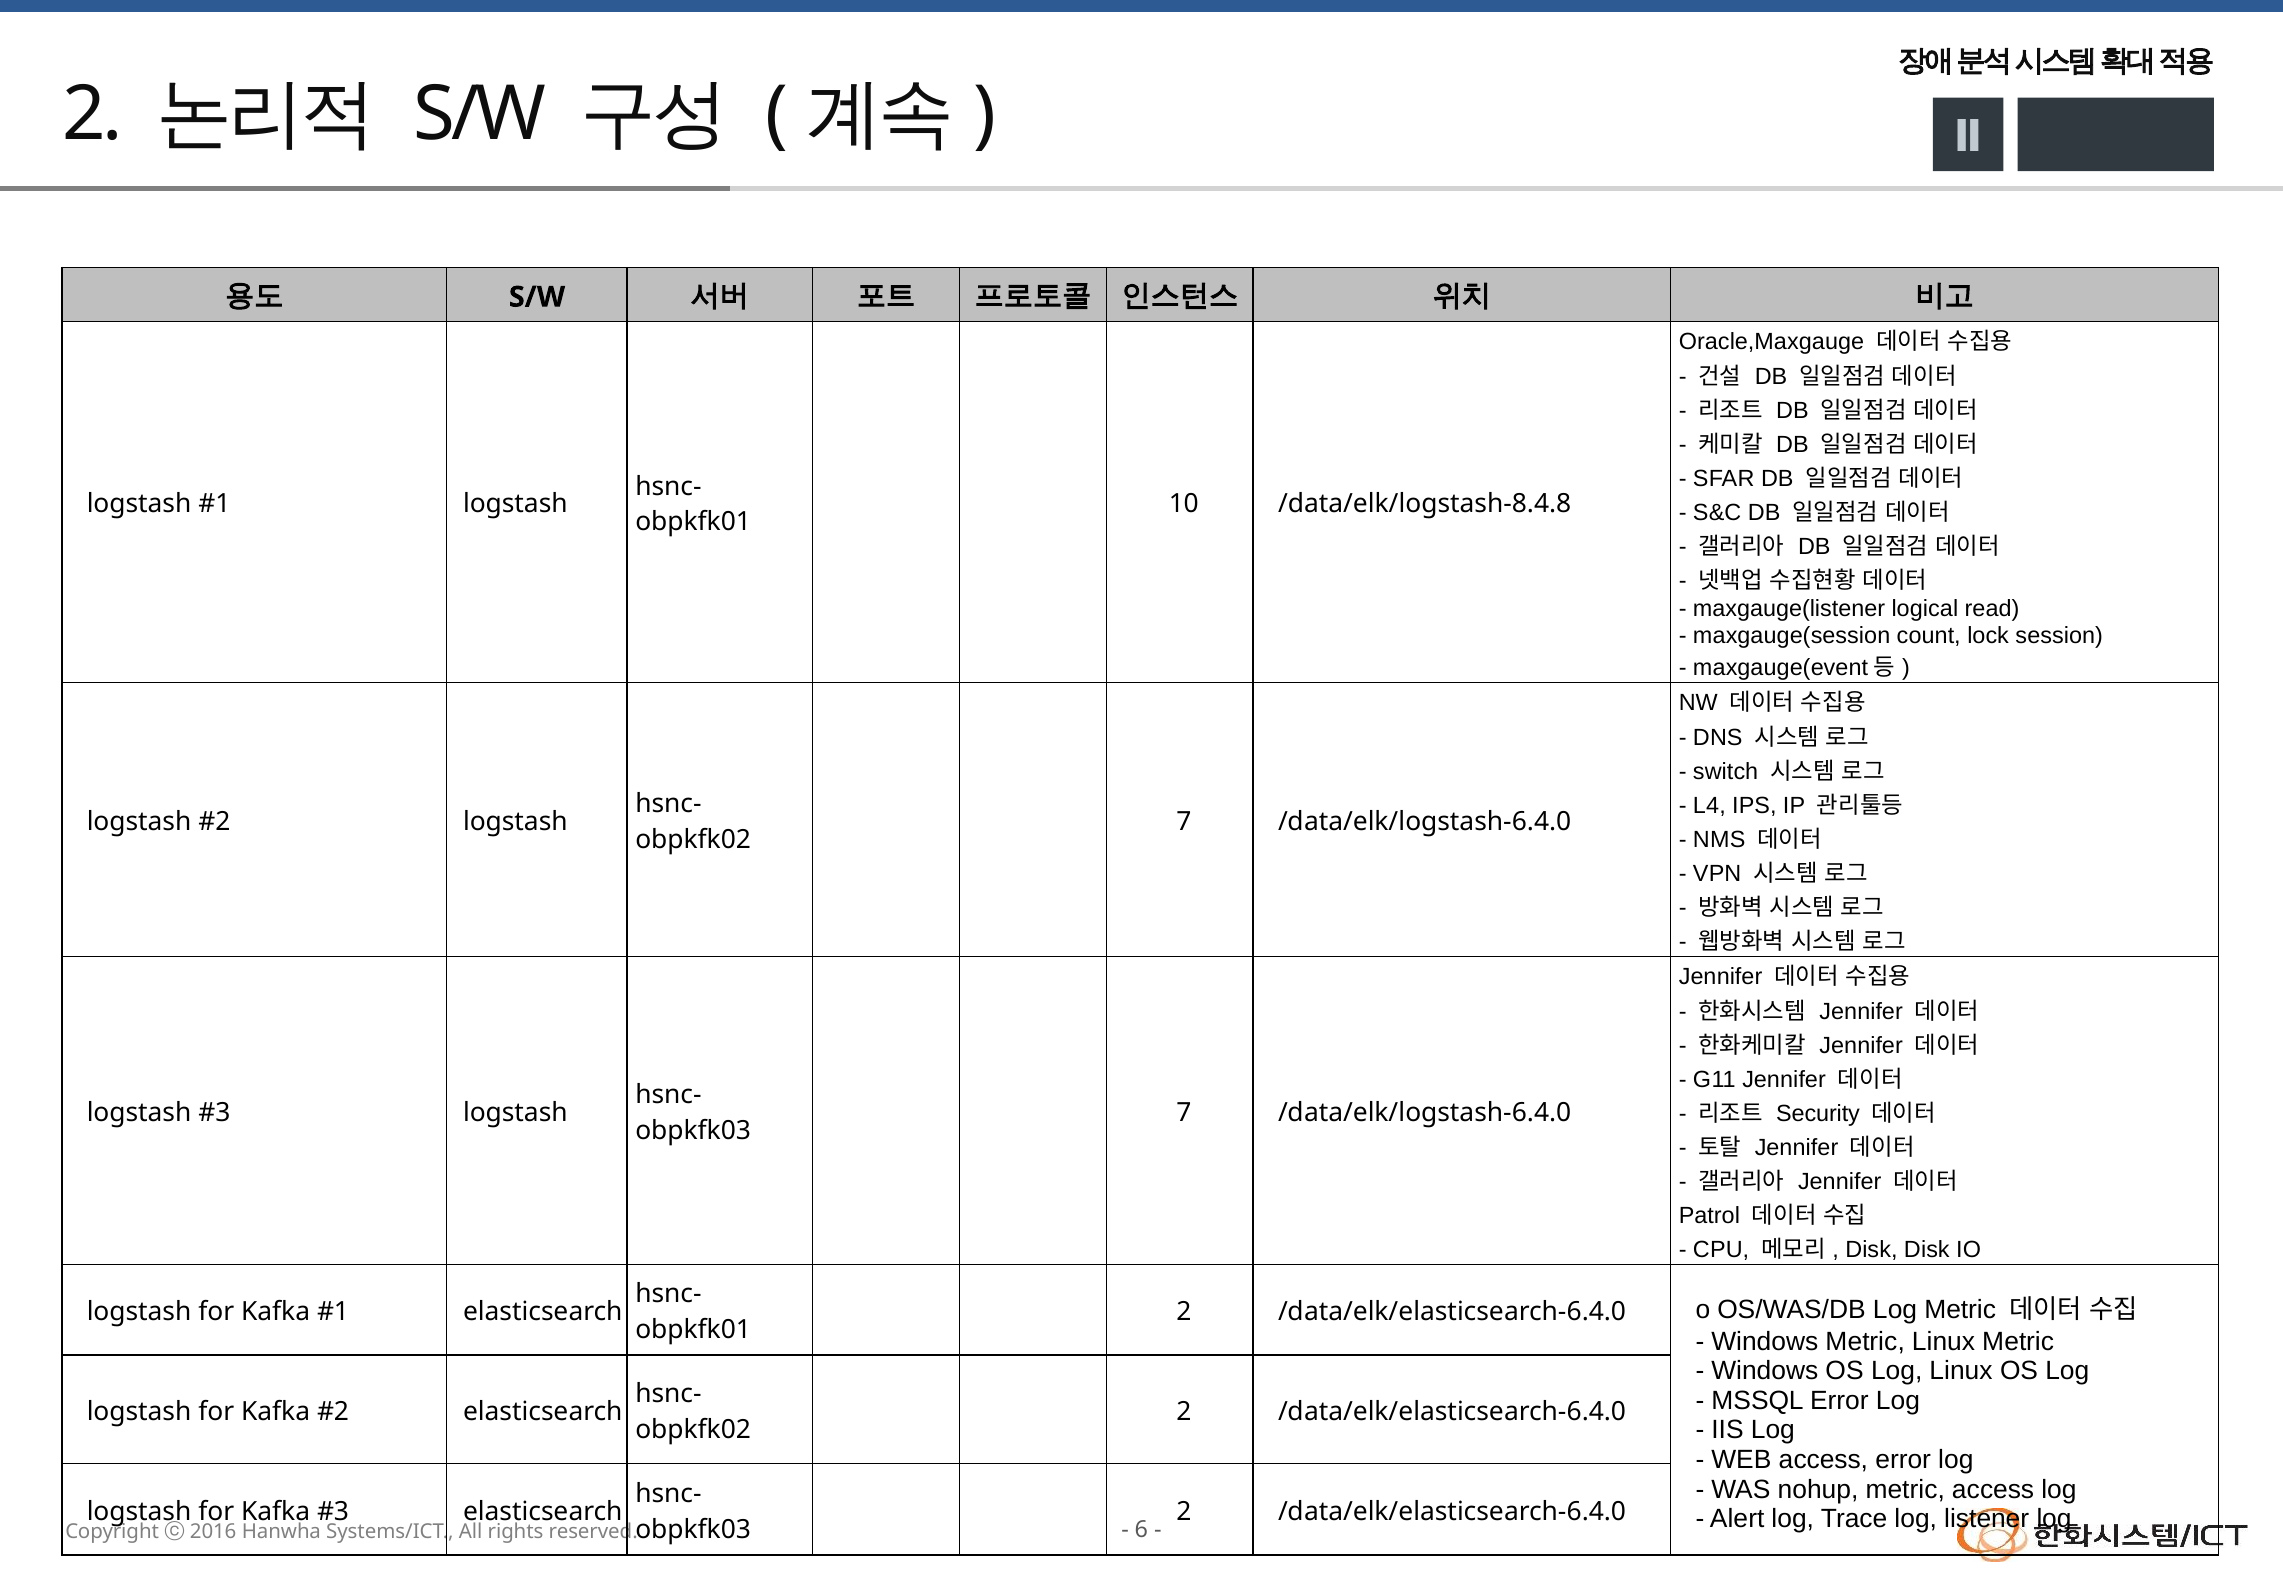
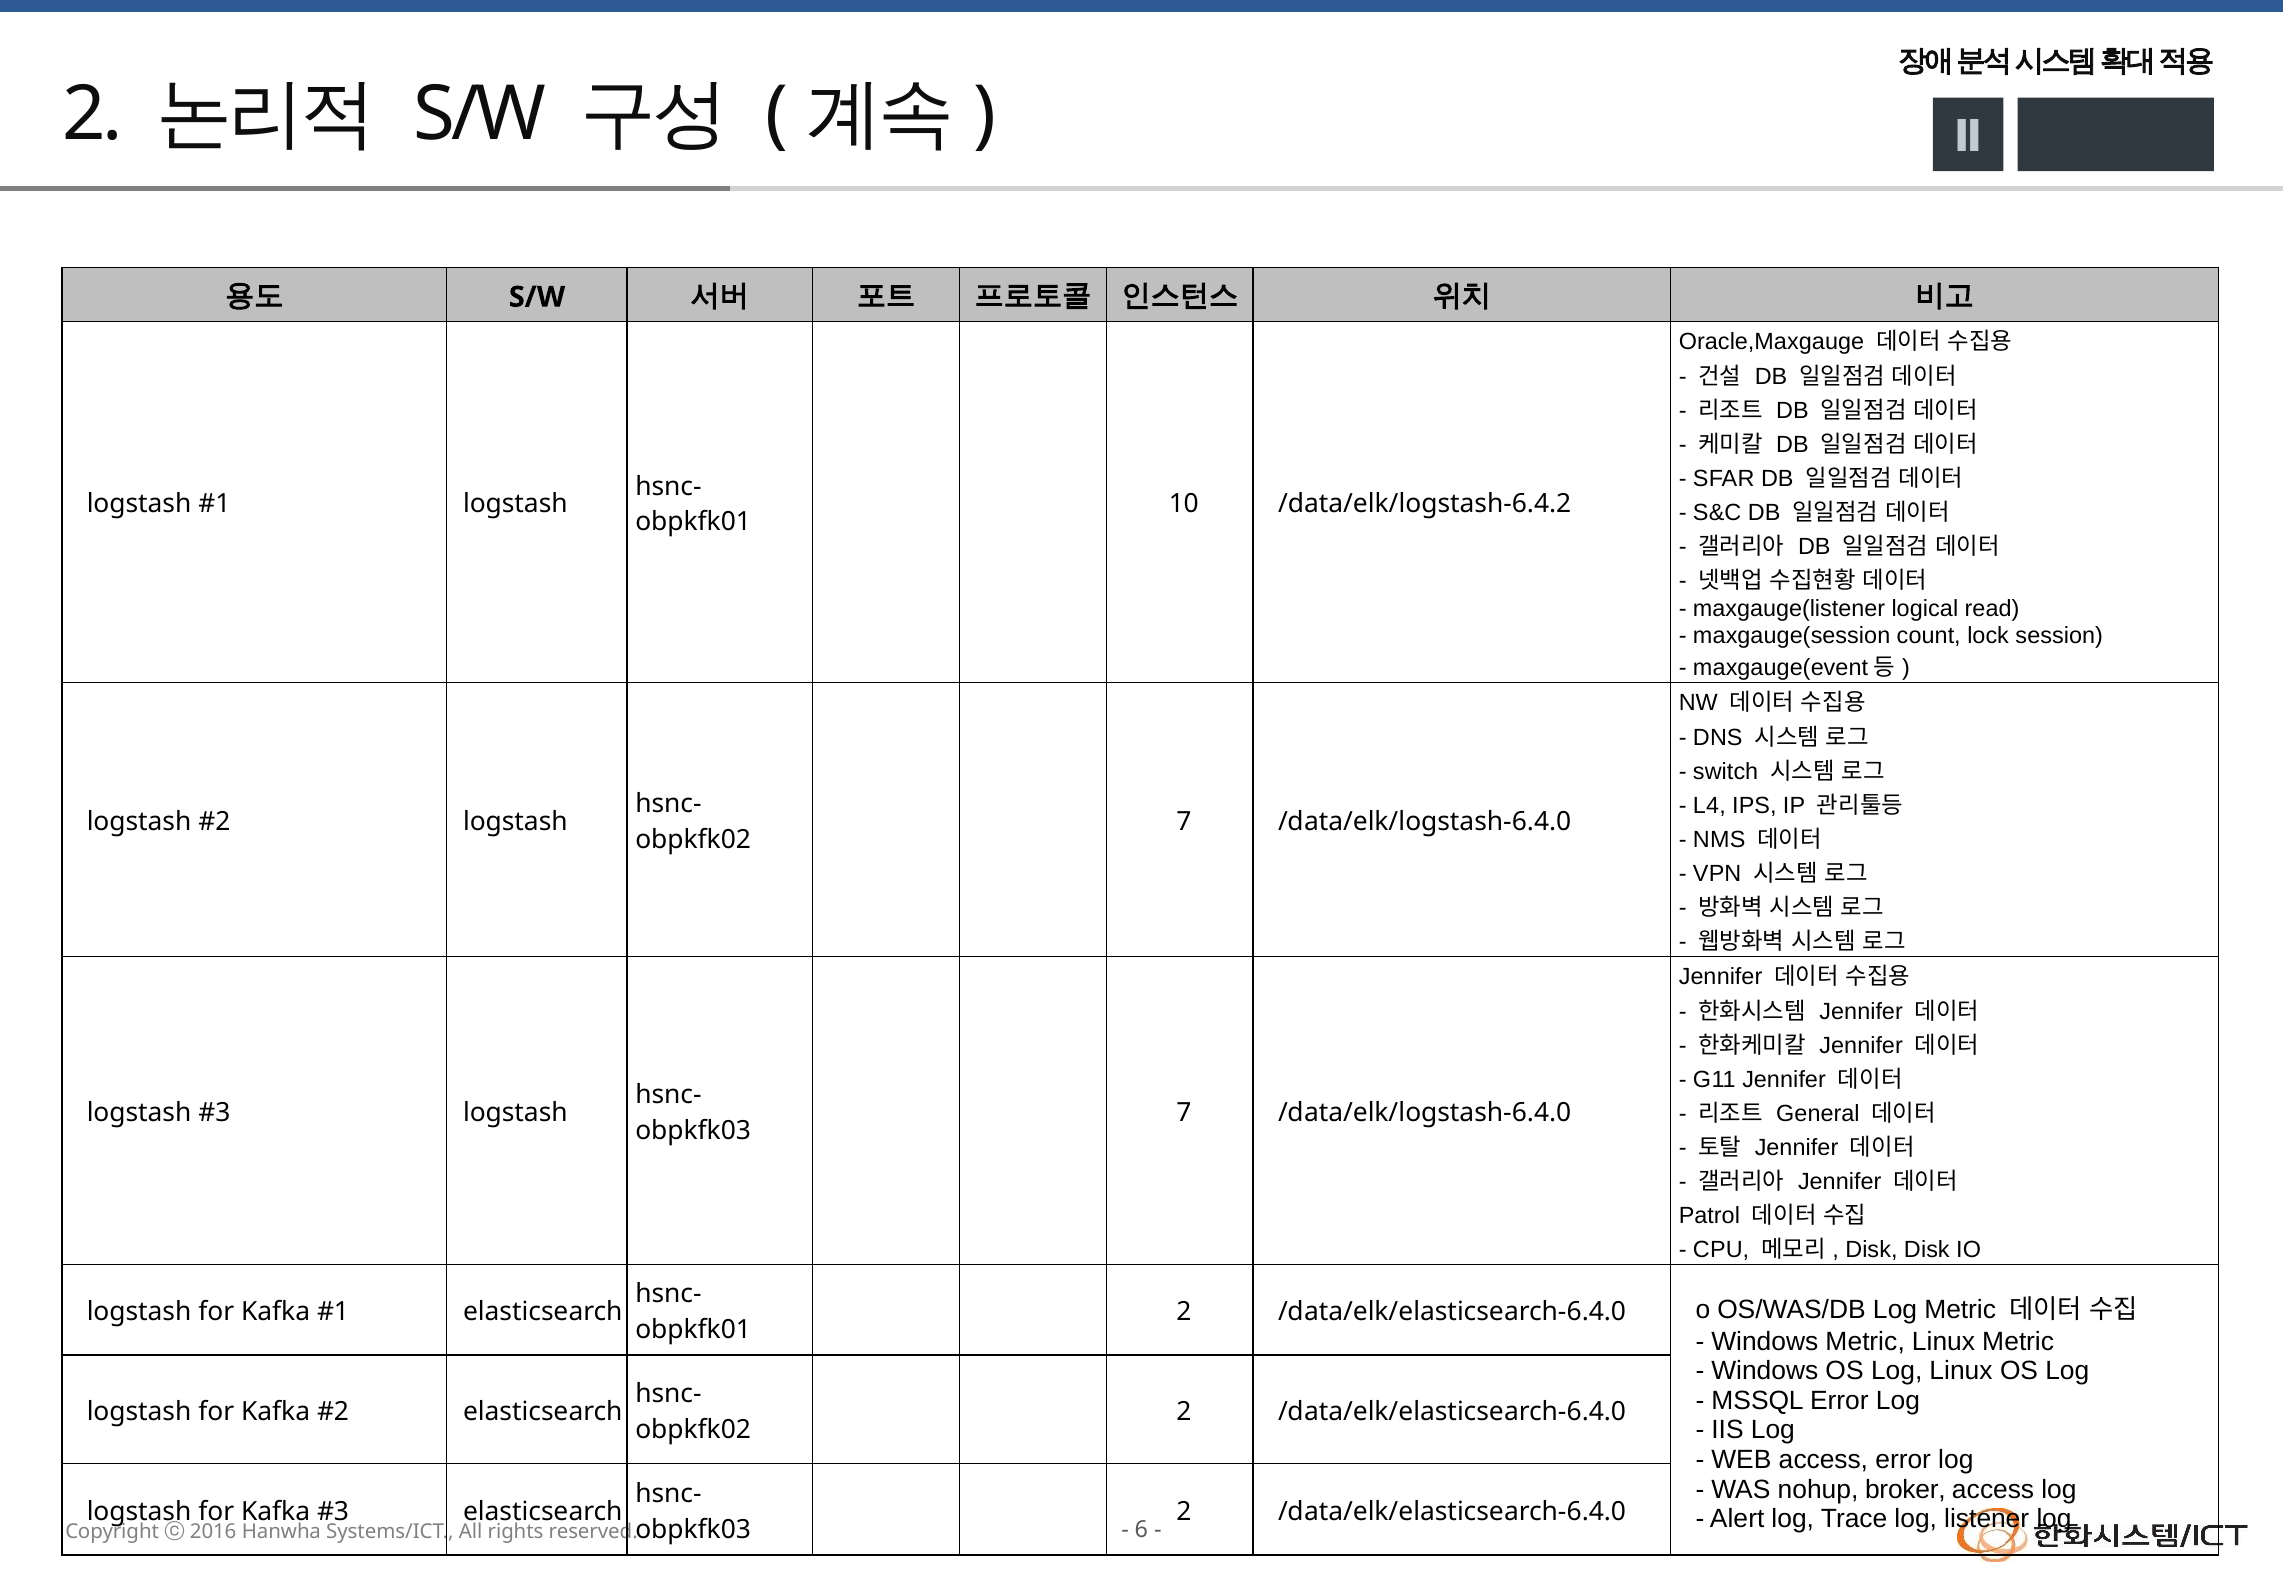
/data/elk/logstash-8.4.8: /data/elk/logstash-8.4.8 -> /data/elk/logstash-6.4.2 (1425, 504)
Security: Security -> General (1818, 1113)
nohup metric: metric -> broker (1905, 1489)
